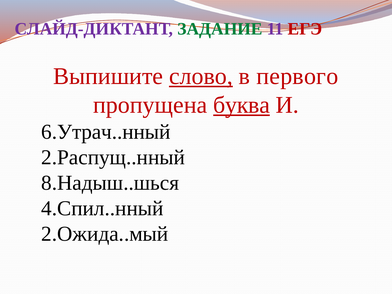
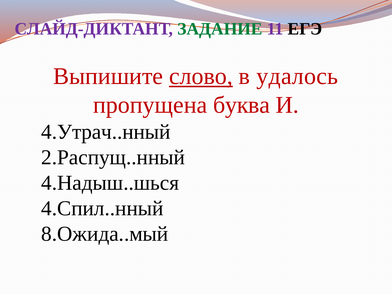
ЕГЭ colour: red -> black (305, 29)
первого: первого -> удалось (297, 76)
буква underline: present -> none (242, 105)
6.Утрач..нный: 6.Утрач..нный -> 4.Утрач..нный (106, 132)
8.Надыш..шься: 8.Надыш..шься -> 4.Надыш..шься (110, 183)
2.Ожида..мый: 2.Ожида..мый -> 8.Ожида..мый (105, 234)
